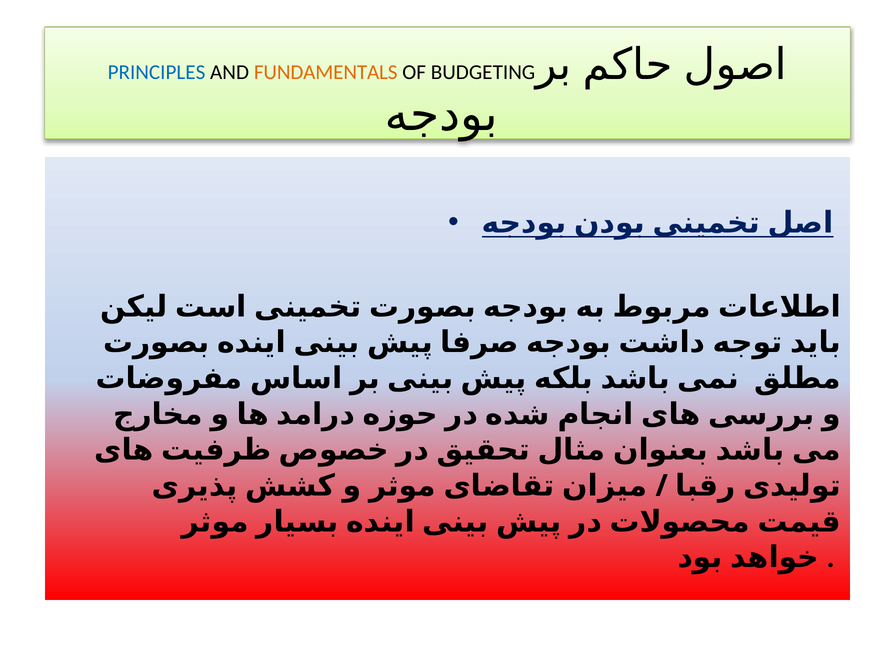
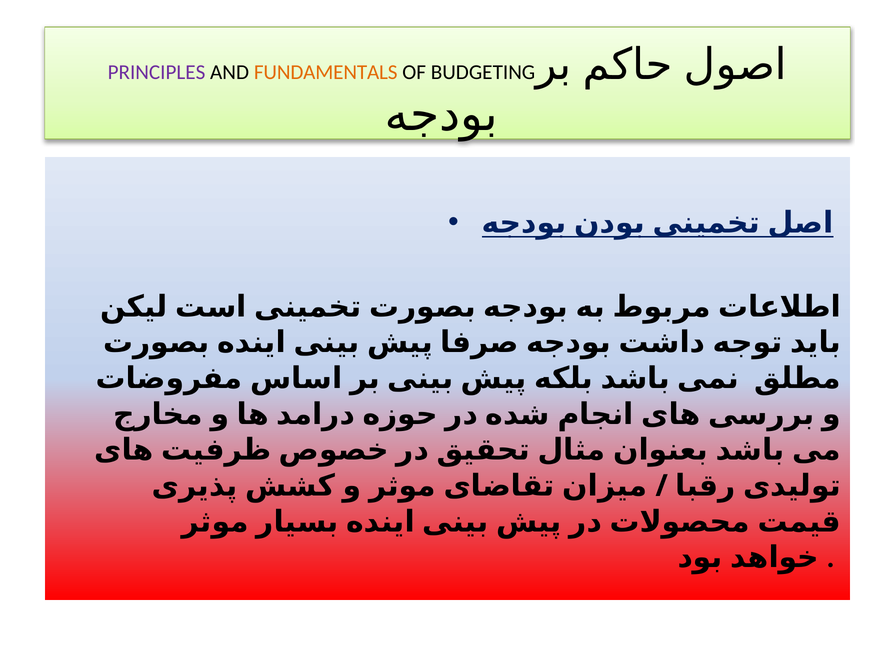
PRINCIPLES colour: blue -> purple (157, 72)
